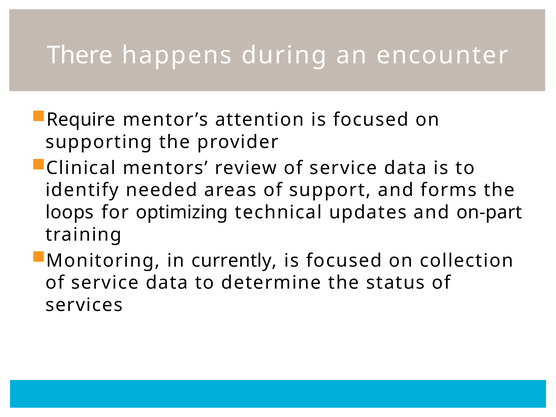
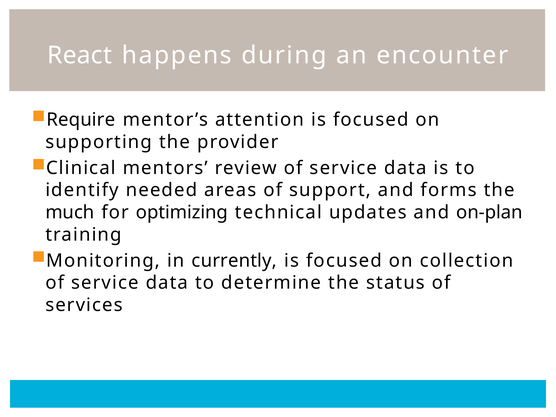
There: There -> React (80, 55)
loops: loops -> much (70, 212)
on-part: on-part -> on-plan (489, 212)
